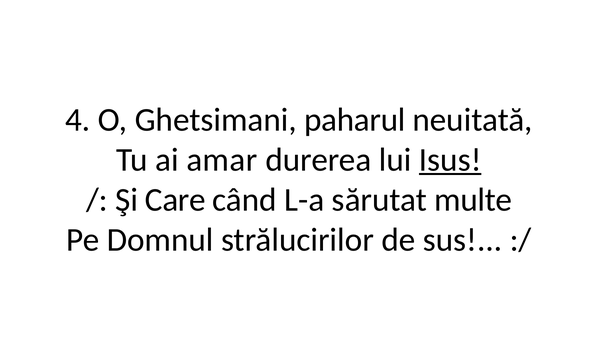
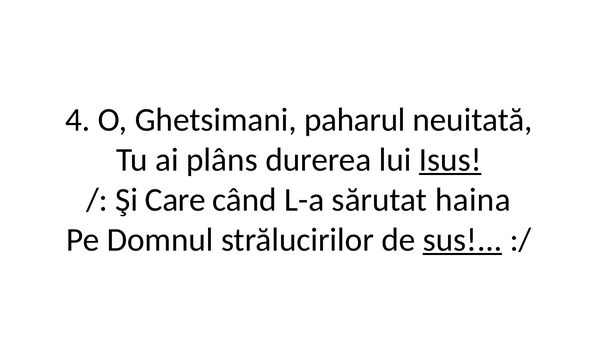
amar: amar -> plâns (222, 160)
multe: multe -> haina (473, 199)
sus underline: none -> present (462, 239)
